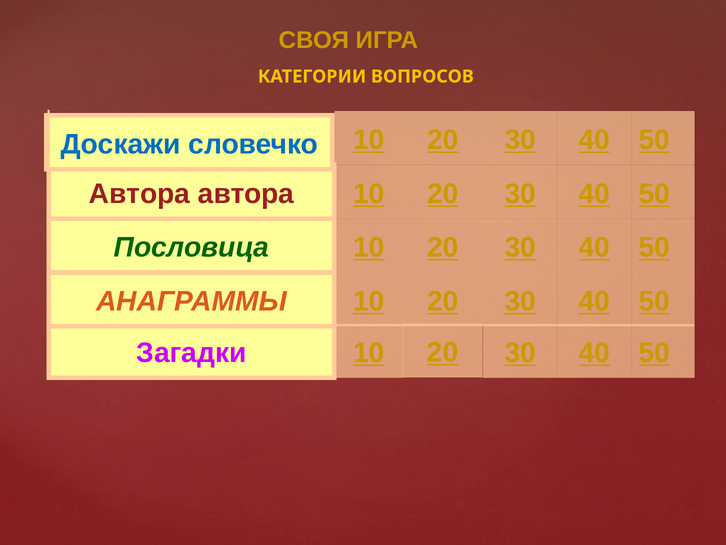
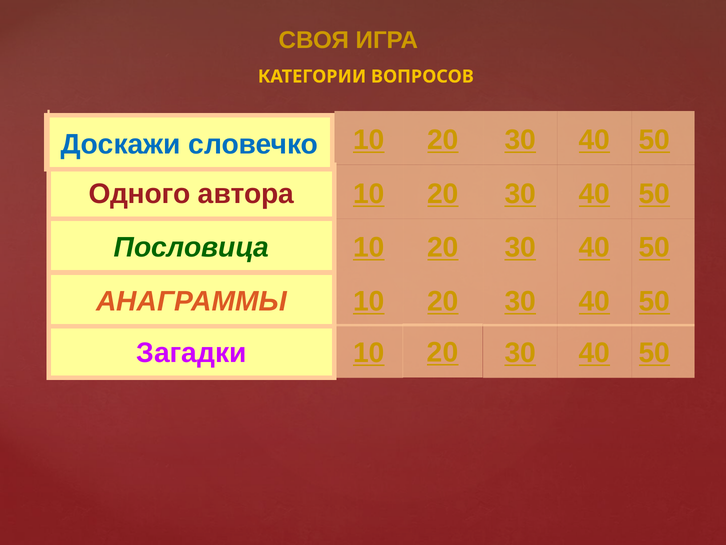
Автора: Автора -> Одного (140, 194)
